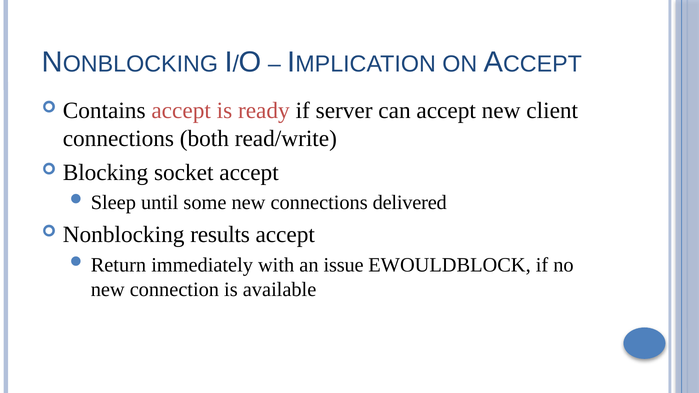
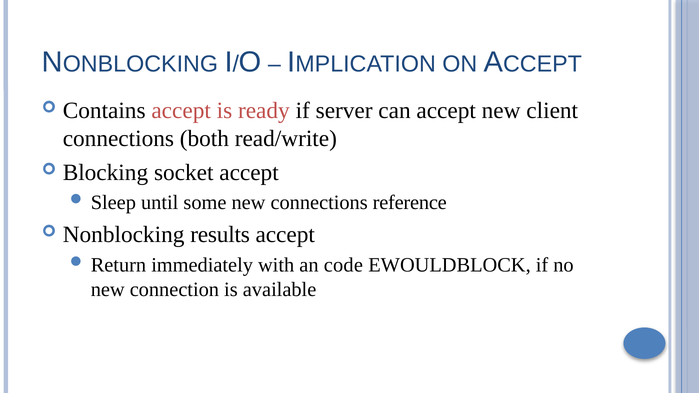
delivered: delivered -> reference (410, 203)
issue: issue -> code (343, 265)
